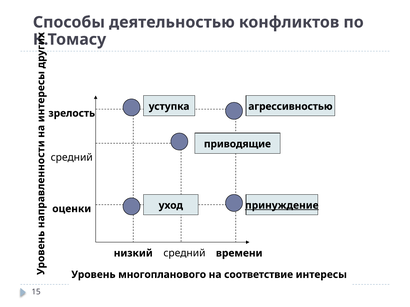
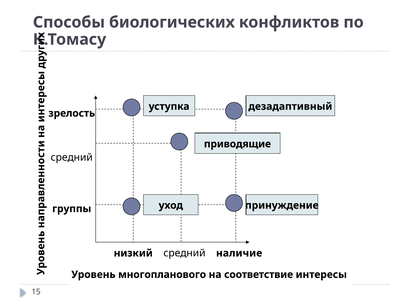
деятельностью: деятельностью -> биологических (172, 22)
агрессивностью: агрессивностью -> дезадаптивный (290, 107)
принуждение underline: present -> none (282, 206)
оценки: оценки -> группы (72, 209)
времени: времени -> наличие (239, 254)
